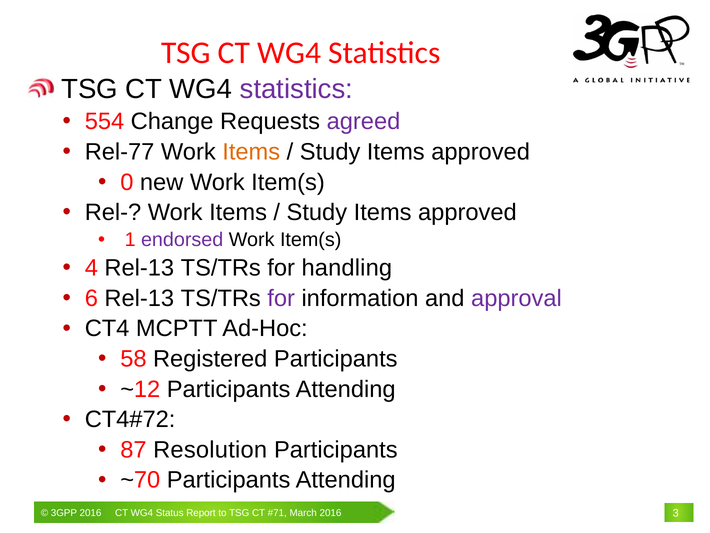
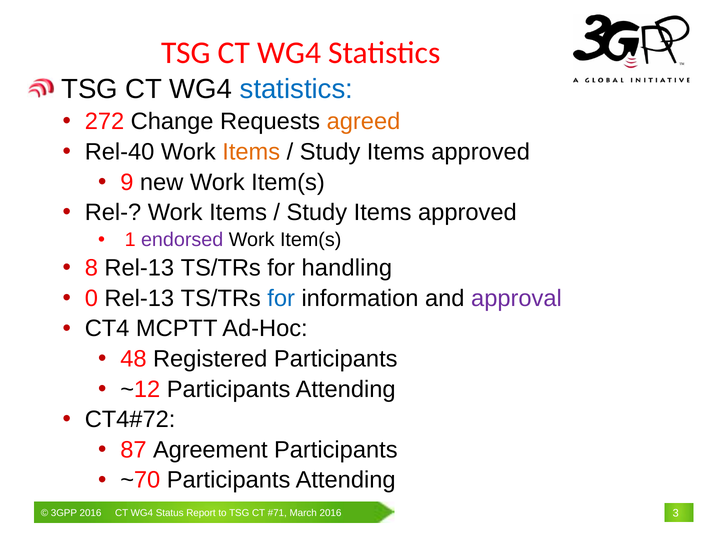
statistics colour: purple -> blue (296, 89)
554: 554 -> 272 (104, 121)
agreed colour: purple -> orange (364, 121)
Rel-77: Rel-77 -> Rel-40 (120, 152)
0: 0 -> 9 (127, 182)
4: 4 -> 8 (91, 268)
6: 6 -> 0 (91, 298)
for colour: purple -> blue (281, 298)
58: 58 -> 48 (133, 359)
Resolution: Resolution -> Agreement (210, 449)
